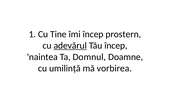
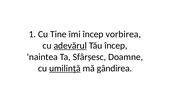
prostern: prostern -> vorbirea (123, 34)
Domnul: Domnul -> Sfârșesc (89, 57)
umilință underline: none -> present (65, 68)
vorbirea: vorbirea -> gândirea (114, 68)
